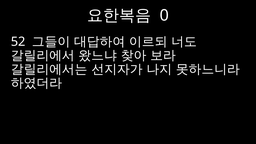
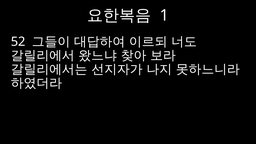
0: 0 -> 1 (164, 15)
